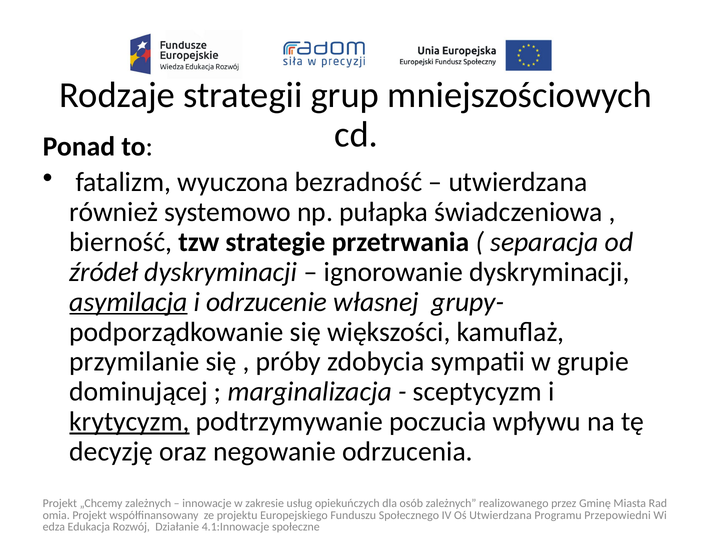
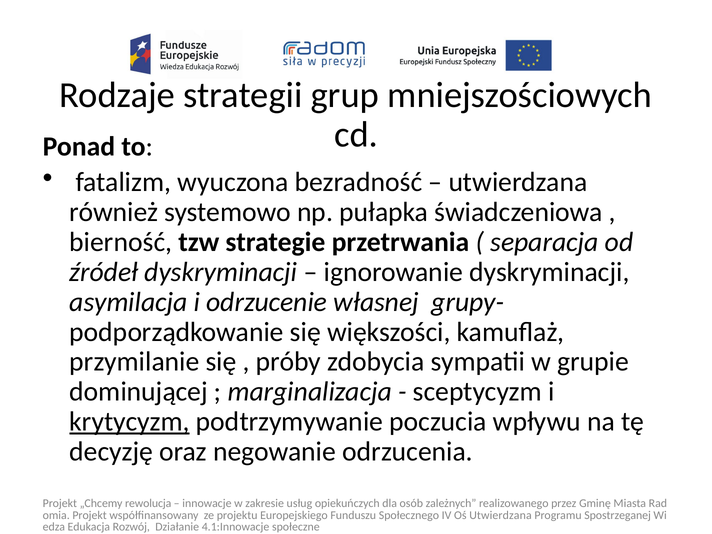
asymilacja underline: present -> none (128, 302)
„Chcemy zależnych: zależnych -> rewolucja (148, 503)
Przepowiedni: Przepowiedni -> Spostrzeganej (618, 515)
